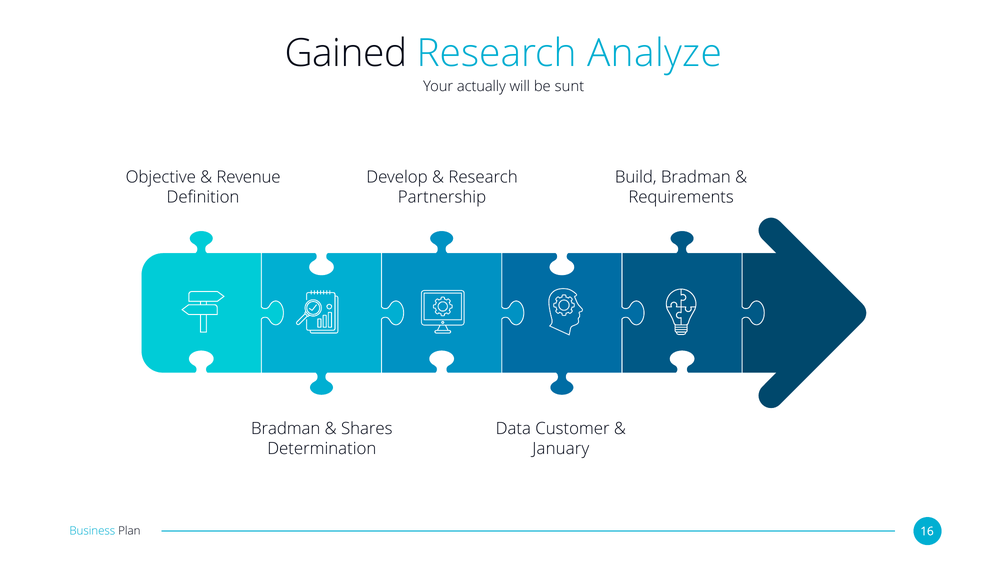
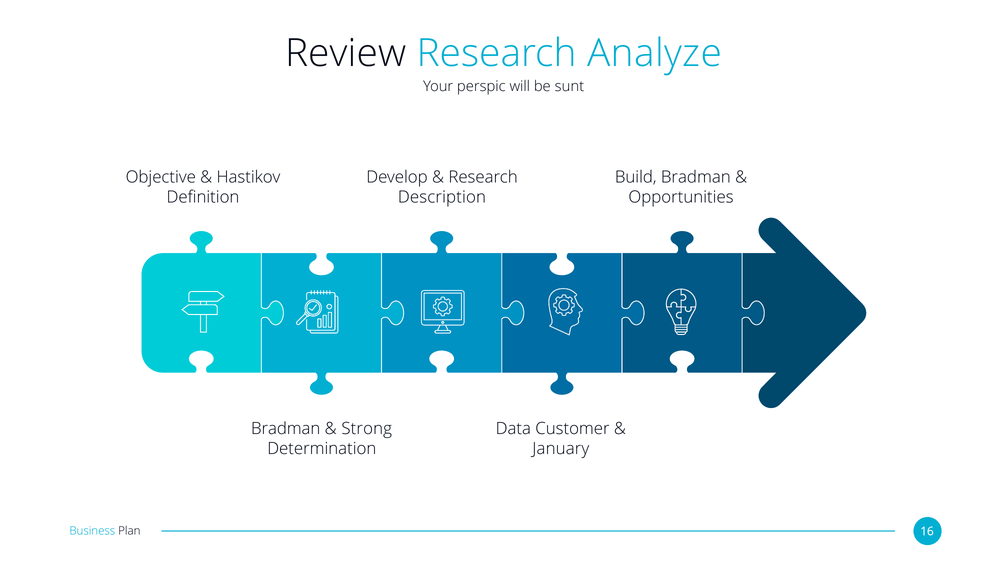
Gained: Gained -> Review (346, 53)
actually: actually -> perspic (481, 87)
Revenue: Revenue -> Hastikov (248, 177)
Partnership: Partnership -> Description (442, 197)
Requirements: Requirements -> Opportunities (681, 197)
Shares: Shares -> Strong (367, 428)
